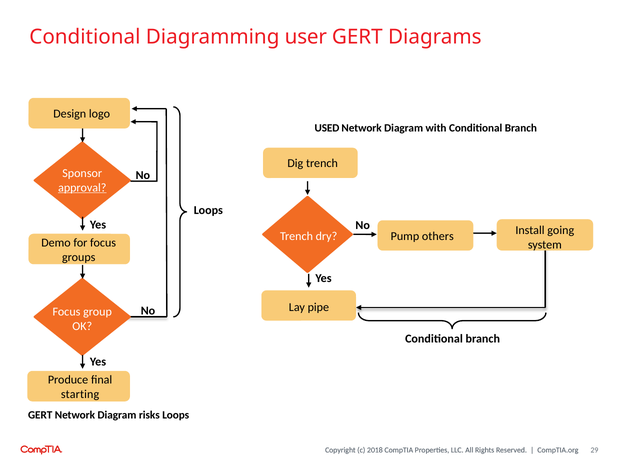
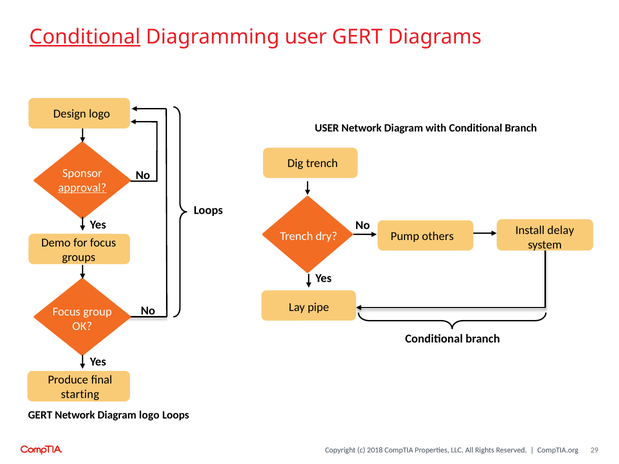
Conditional underline: none -> present (85, 37)
USED: USED -> USER (327, 128)
going: going -> delay (561, 231)
Diagram risks: risks -> logo (149, 415)
